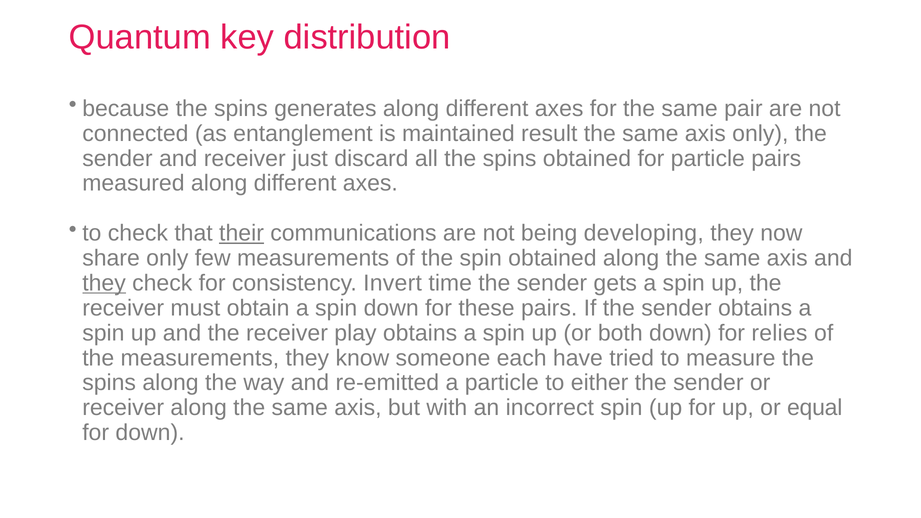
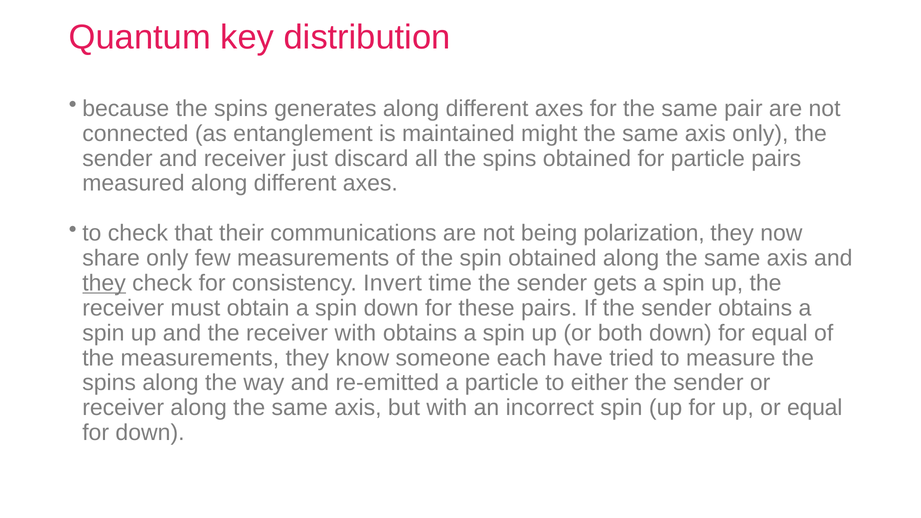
result: result -> might (549, 134)
their underline: present -> none (242, 233)
developing: developing -> polarization (644, 233)
receiver play: play -> with (355, 333)
for relies: relies -> equal (780, 333)
